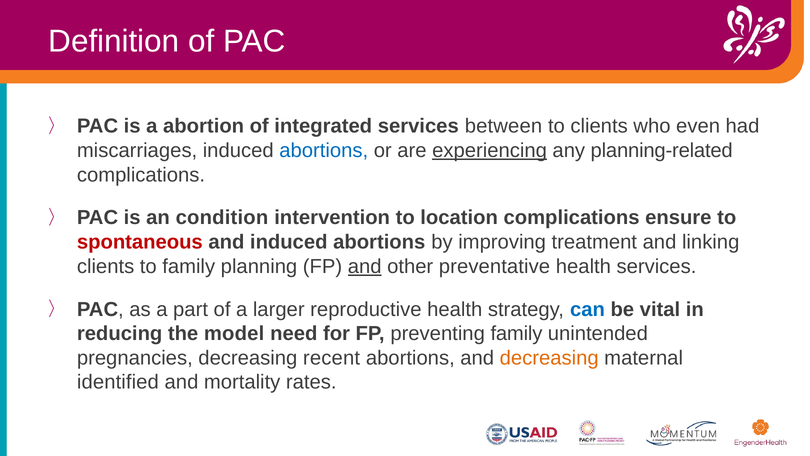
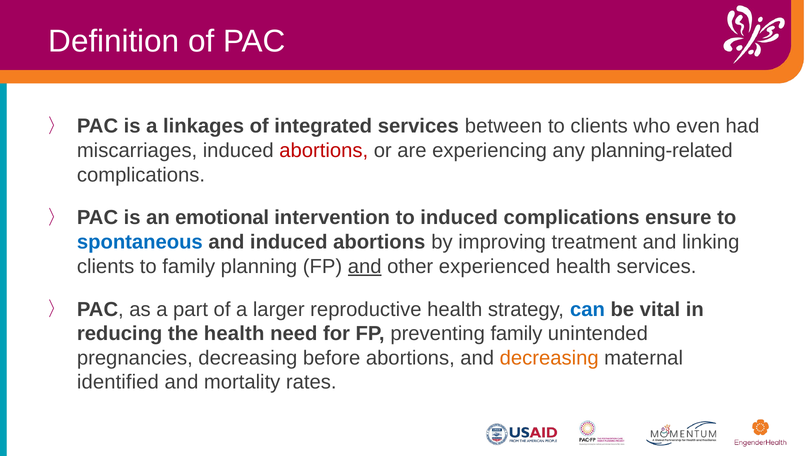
abortion: abortion -> linkages (204, 126)
abortions colour: blue -> red (324, 150)
experiencing underline: present -> none (490, 150)
condition: condition -> emotional (222, 218)
to location: location -> induced (459, 218)
spontaneous colour: red -> blue (140, 242)
preventative: preventative -> experienced (494, 266)
the model: model -> health (234, 333)
recent: recent -> before (332, 358)
